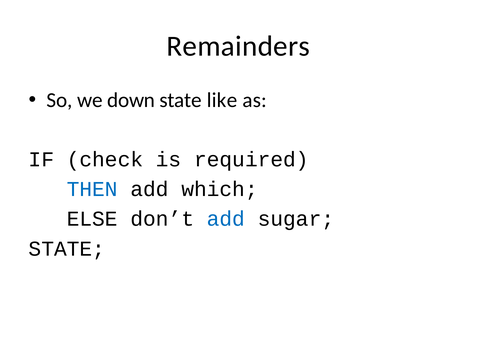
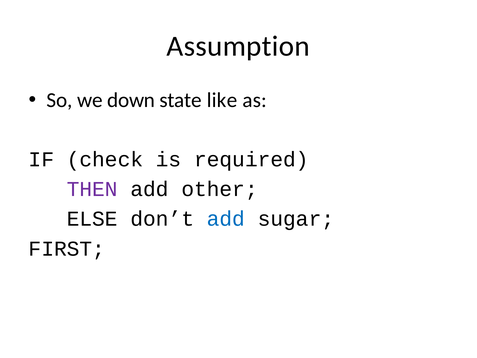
Remainders: Remainders -> Assumption (238, 46)
THEN colour: blue -> purple (92, 189)
which: which -> other (220, 189)
STATE: STATE -> FIRST (67, 249)
